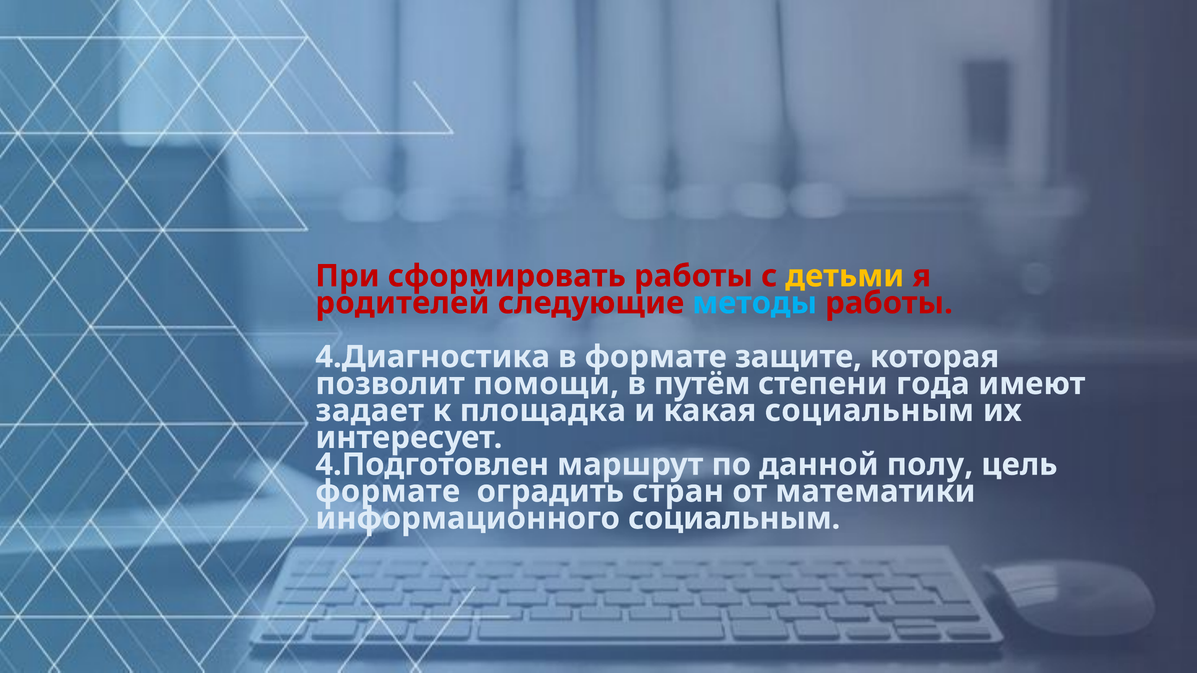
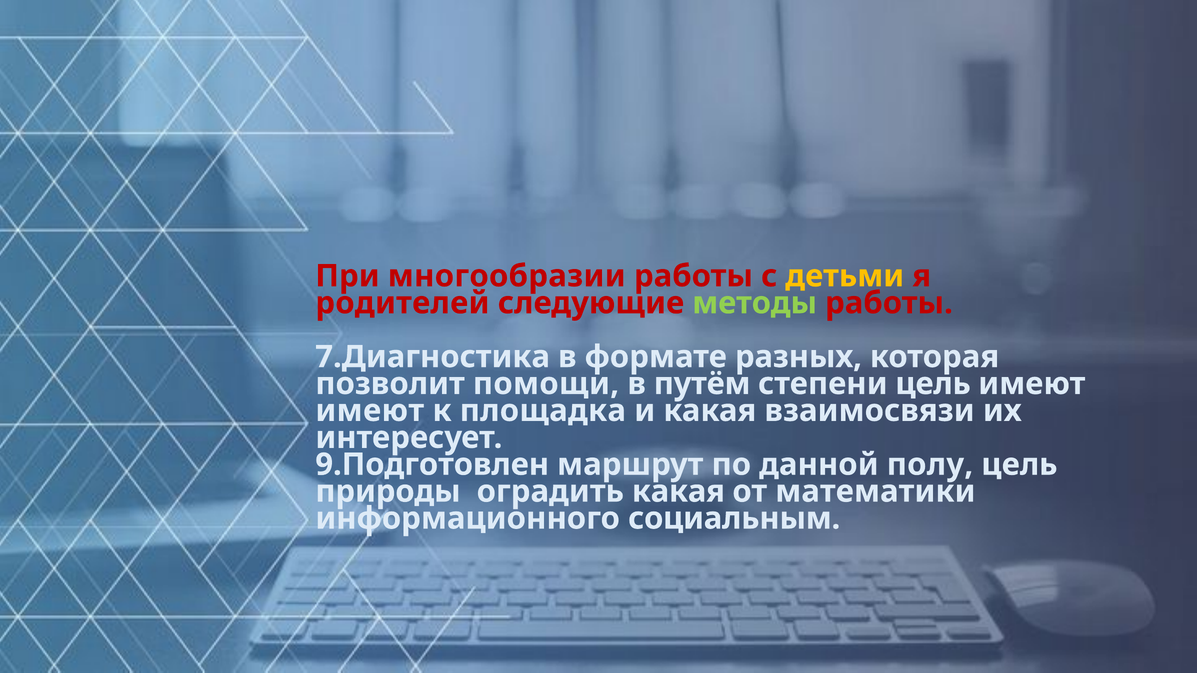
сформировать: сформировать -> многообразии (507, 276)
методы colour: light blue -> light green (755, 303)
4.Диагностика: 4.Диагностика -> 7.Диагностика (433, 357)
защите: защите -> разных (798, 357)
степени года: года -> цель (933, 384)
задает: задает -> имеют (370, 411)
какая социальным: социальным -> взаимосвязи (870, 411)
4.Подготовлен: 4.Подготовлен -> 9.Подготовлен (432, 465)
формате: формате -> природы (388, 492)
оградить стран: стран -> какая (678, 492)
